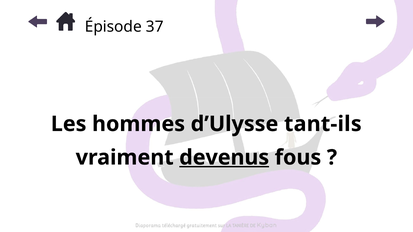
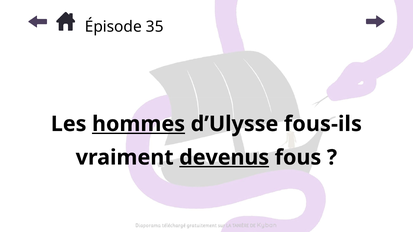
37: 37 -> 35 (155, 27)
hommes underline: none -> present (139, 124)
tant-ils: tant-ils -> fous-ils (323, 124)
